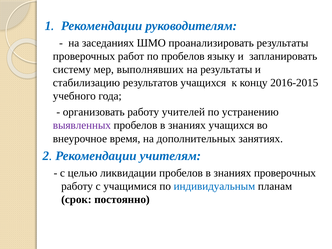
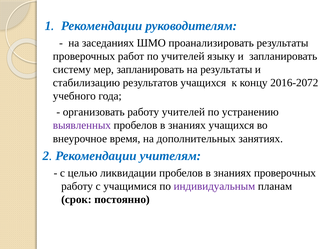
по пробелов: пробелов -> учителей (183, 56)
мер выполнявших: выполнявших -> запланировать (150, 69)
2016-2015: 2016-2015 -> 2016-2072 (294, 83)
индивидуальным colour: blue -> purple (214, 186)
